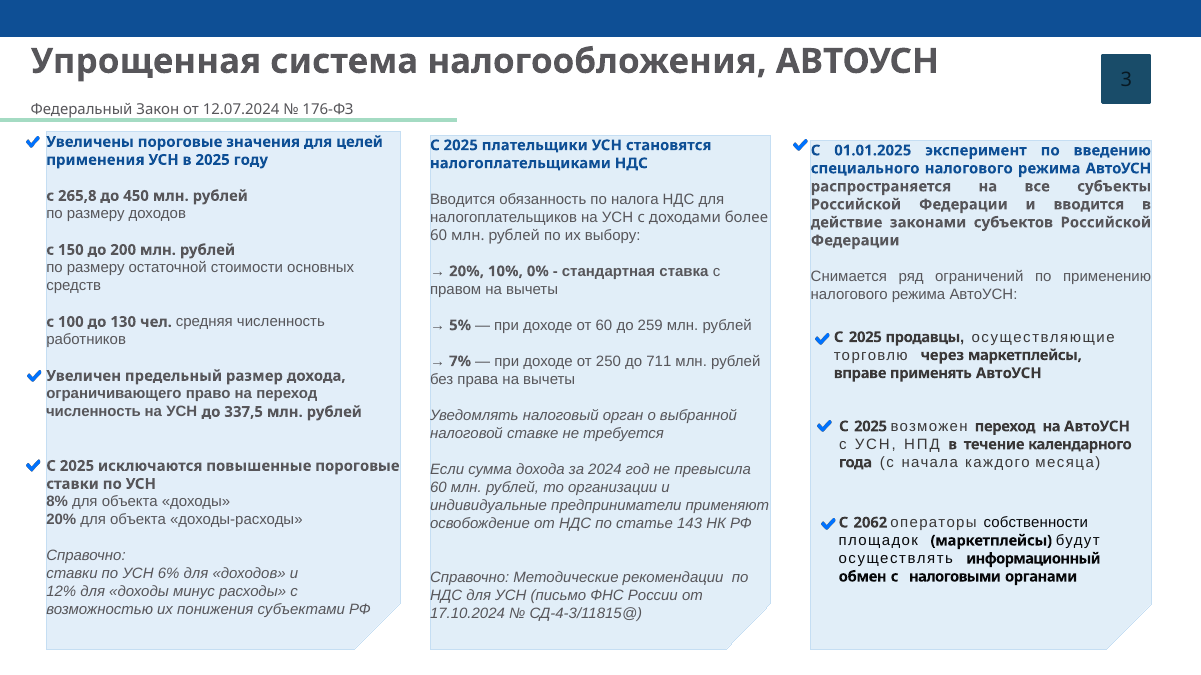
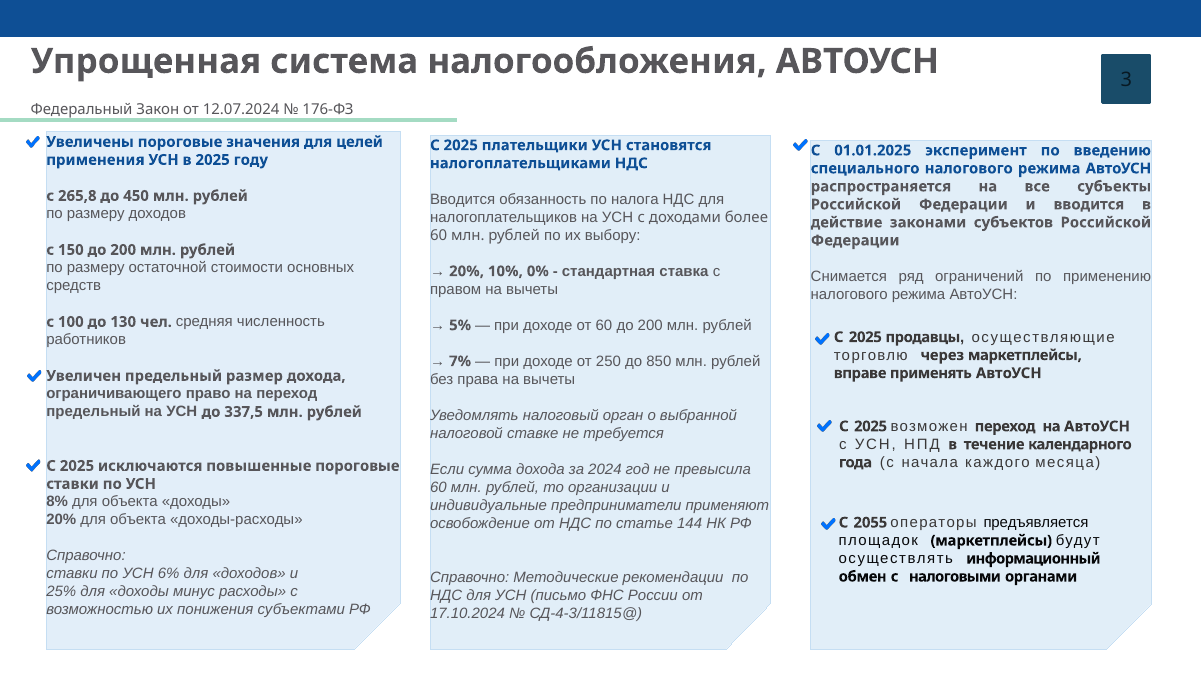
60 до 259: 259 -> 200 (650, 326)
711: 711 -> 850 (659, 362)
численность: численность -> предельный (93, 412)
143: 143 -> 144 (690, 524)
2062: 2062 -> 2055 (870, 523)
собственности: собственности -> предъявляется (1036, 523)
12%: 12% -> 25% (61, 592)
